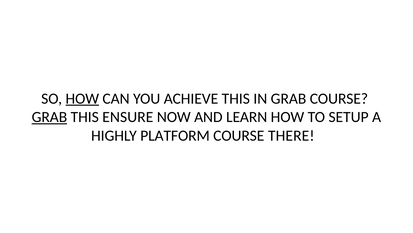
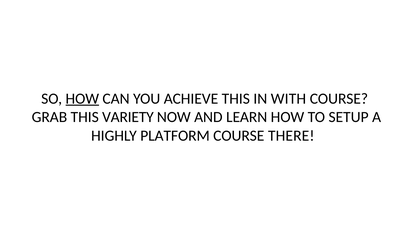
IN GRAB: GRAB -> WITH (288, 98)
GRAB underline: present -> none (49, 117)
ENSURE: ENSURE -> VARIETY (128, 117)
